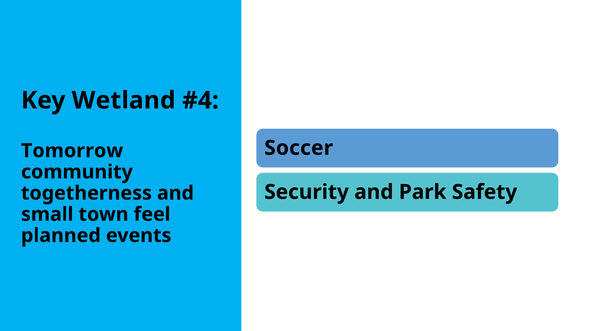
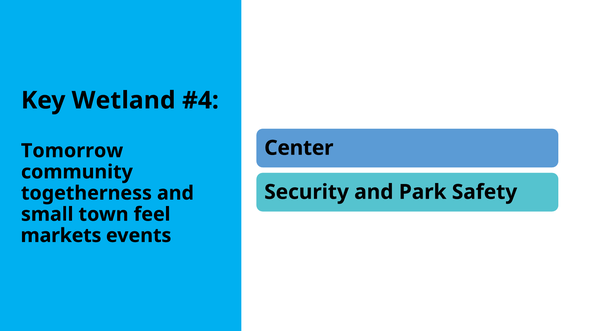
Soccer: Soccer -> Center (299, 148)
planned: planned -> markets (61, 236)
